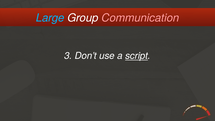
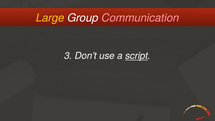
Large colour: light blue -> yellow (50, 18)
